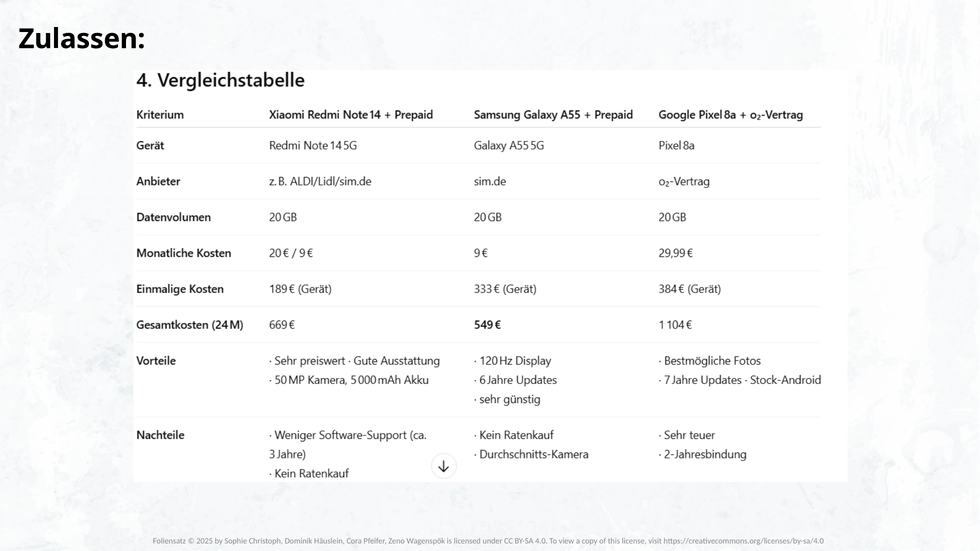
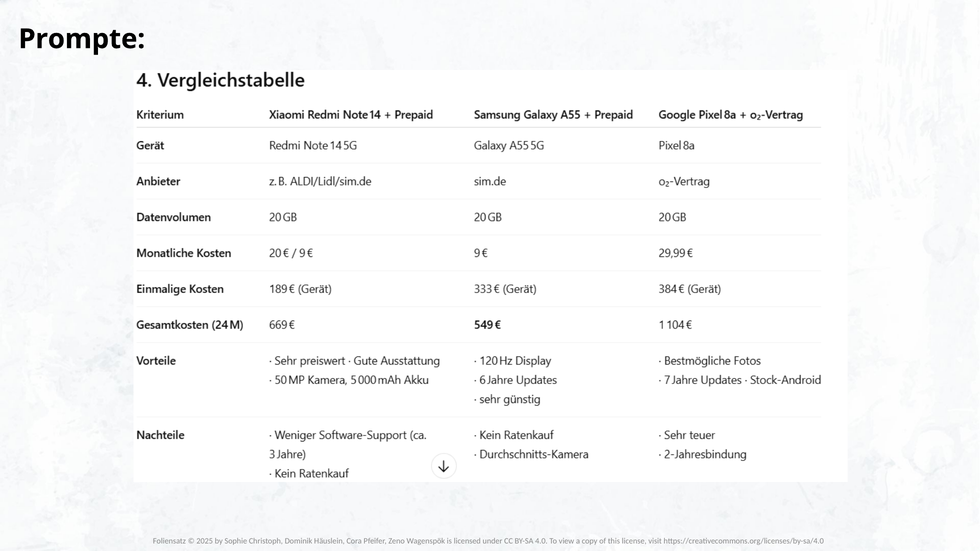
Zulassen: Zulassen -> Prompte (82, 39)
